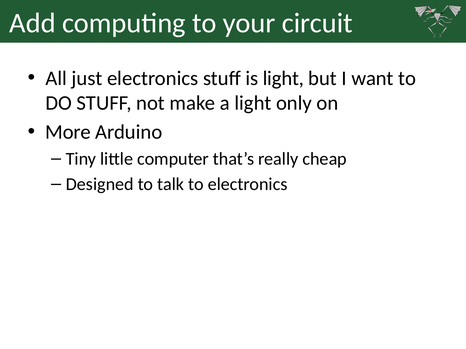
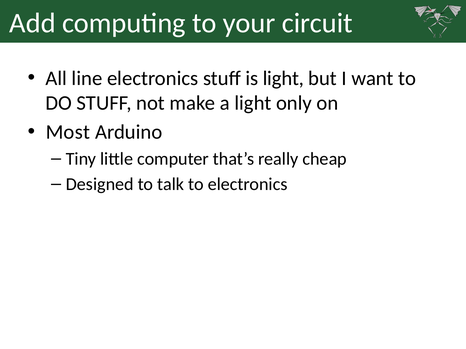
just: just -> line (87, 78)
More: More -> Most (68, 132)
